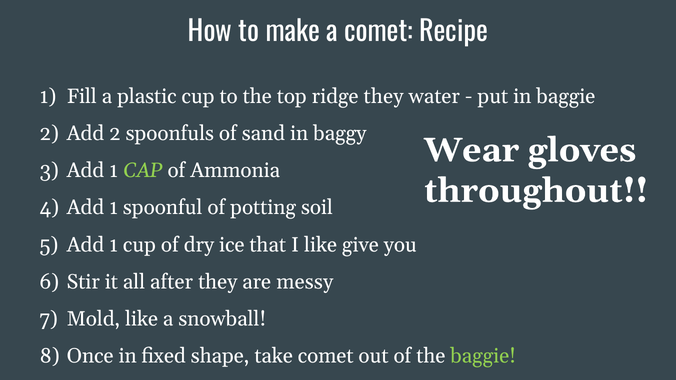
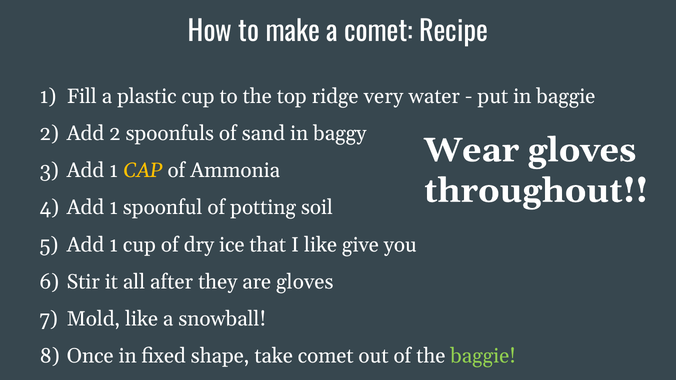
ridge they: they -> very (384, 96)
CAP colour: light green -> yellow (143, 171)
are messy: messy -> gloves (305, 282)
